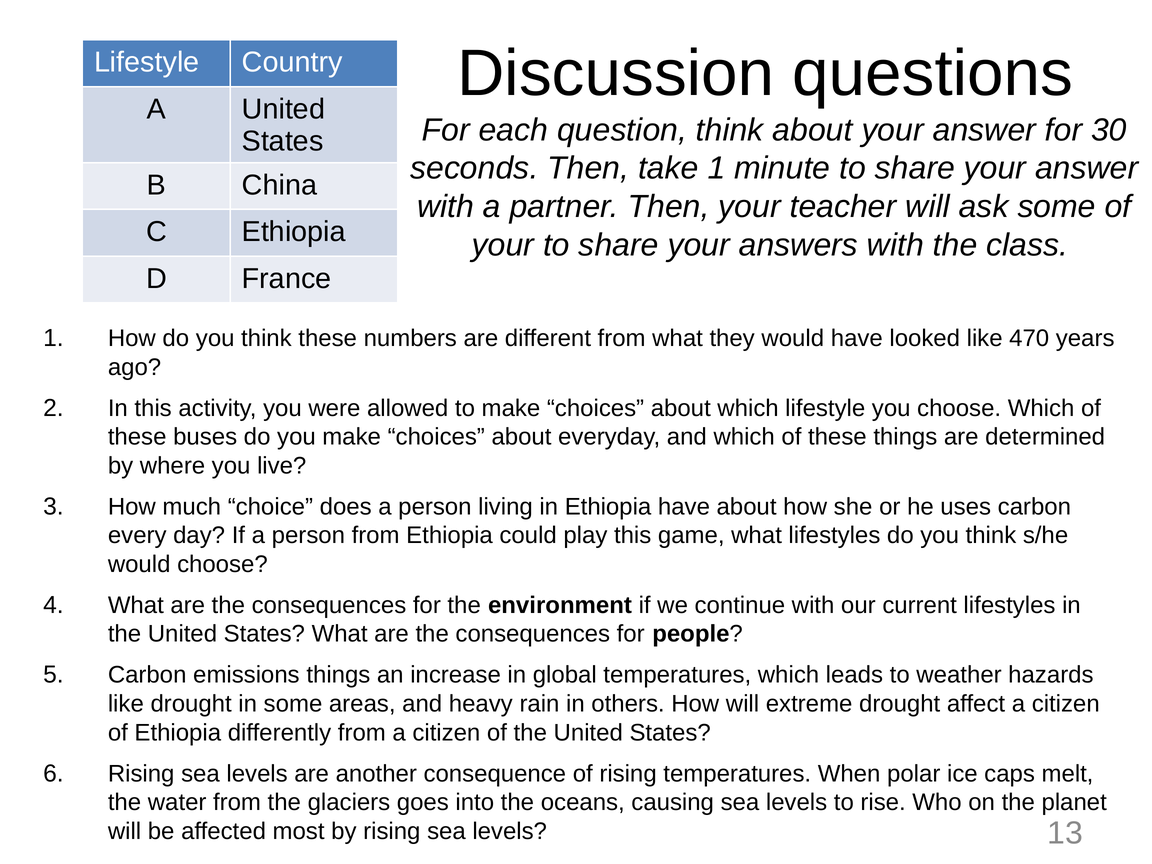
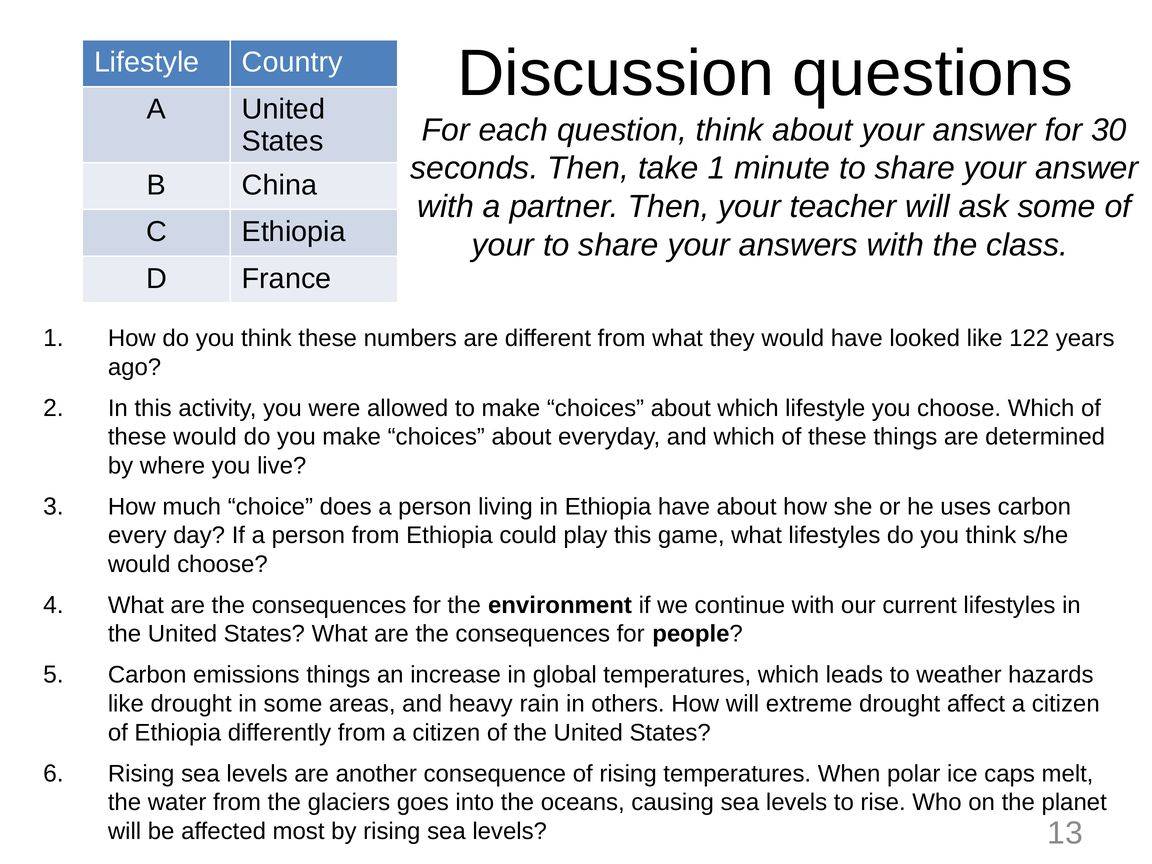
470: 470 -> 122 (1029, 338)
these buses: buses -> would (205, 437)
